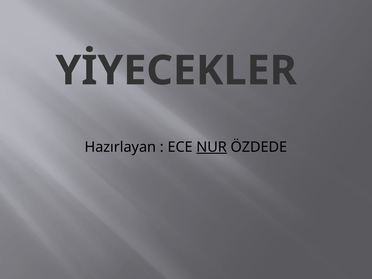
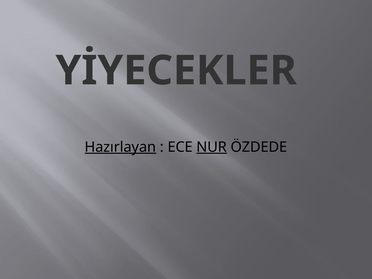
Hazırlayan underline: none -> present (120, 147)
